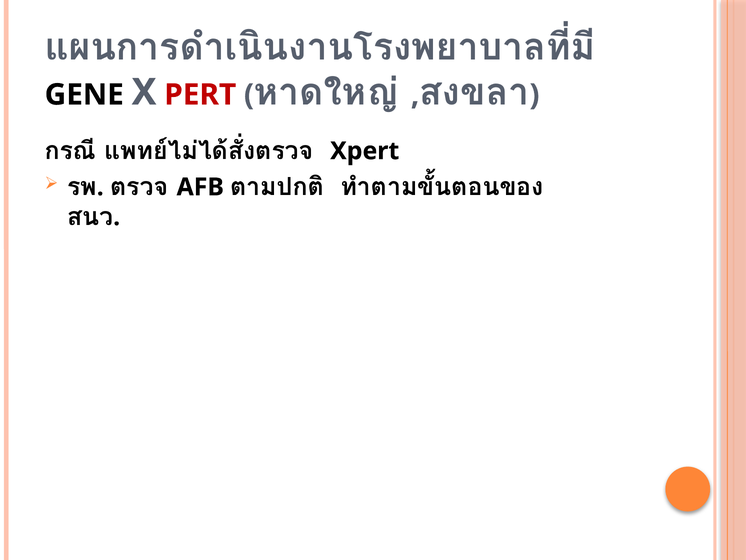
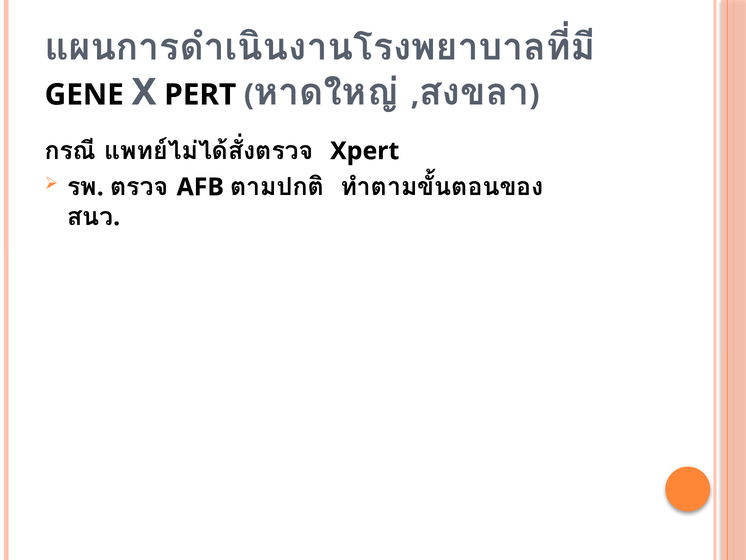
PERT colour: red -> black (200, 95)
